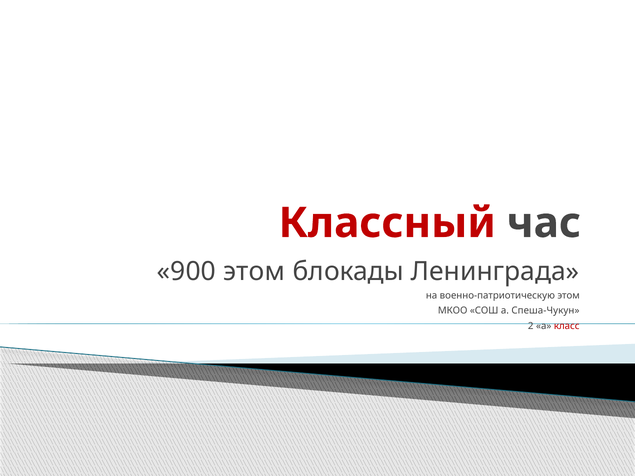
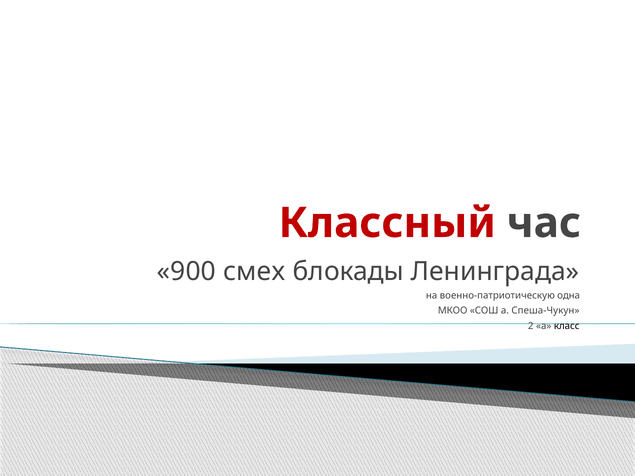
900 этом: этом -> смех (254, 272)
военно-патриотическую этом: этом -> одна (569, 296)
класс colour: red -> black (567, 326)
